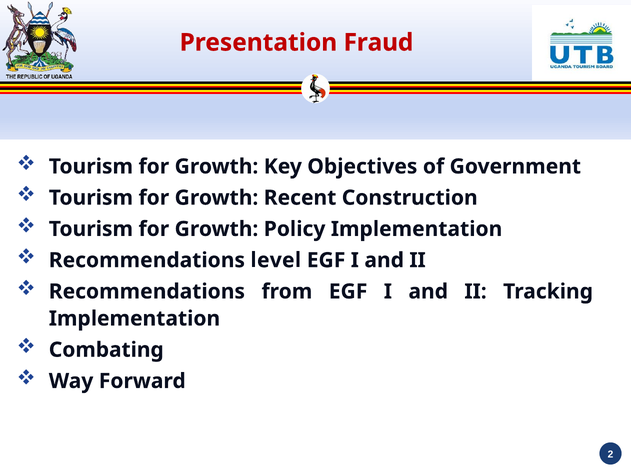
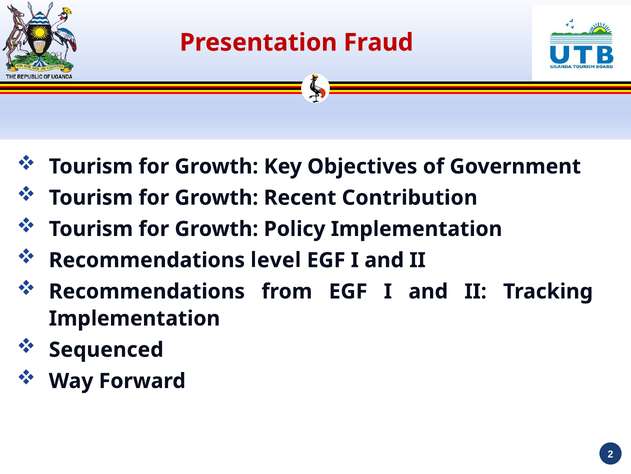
Construction: Construction -> Contribution (410, 197)
Combating: Combating -> Sequenced (106, 349)
